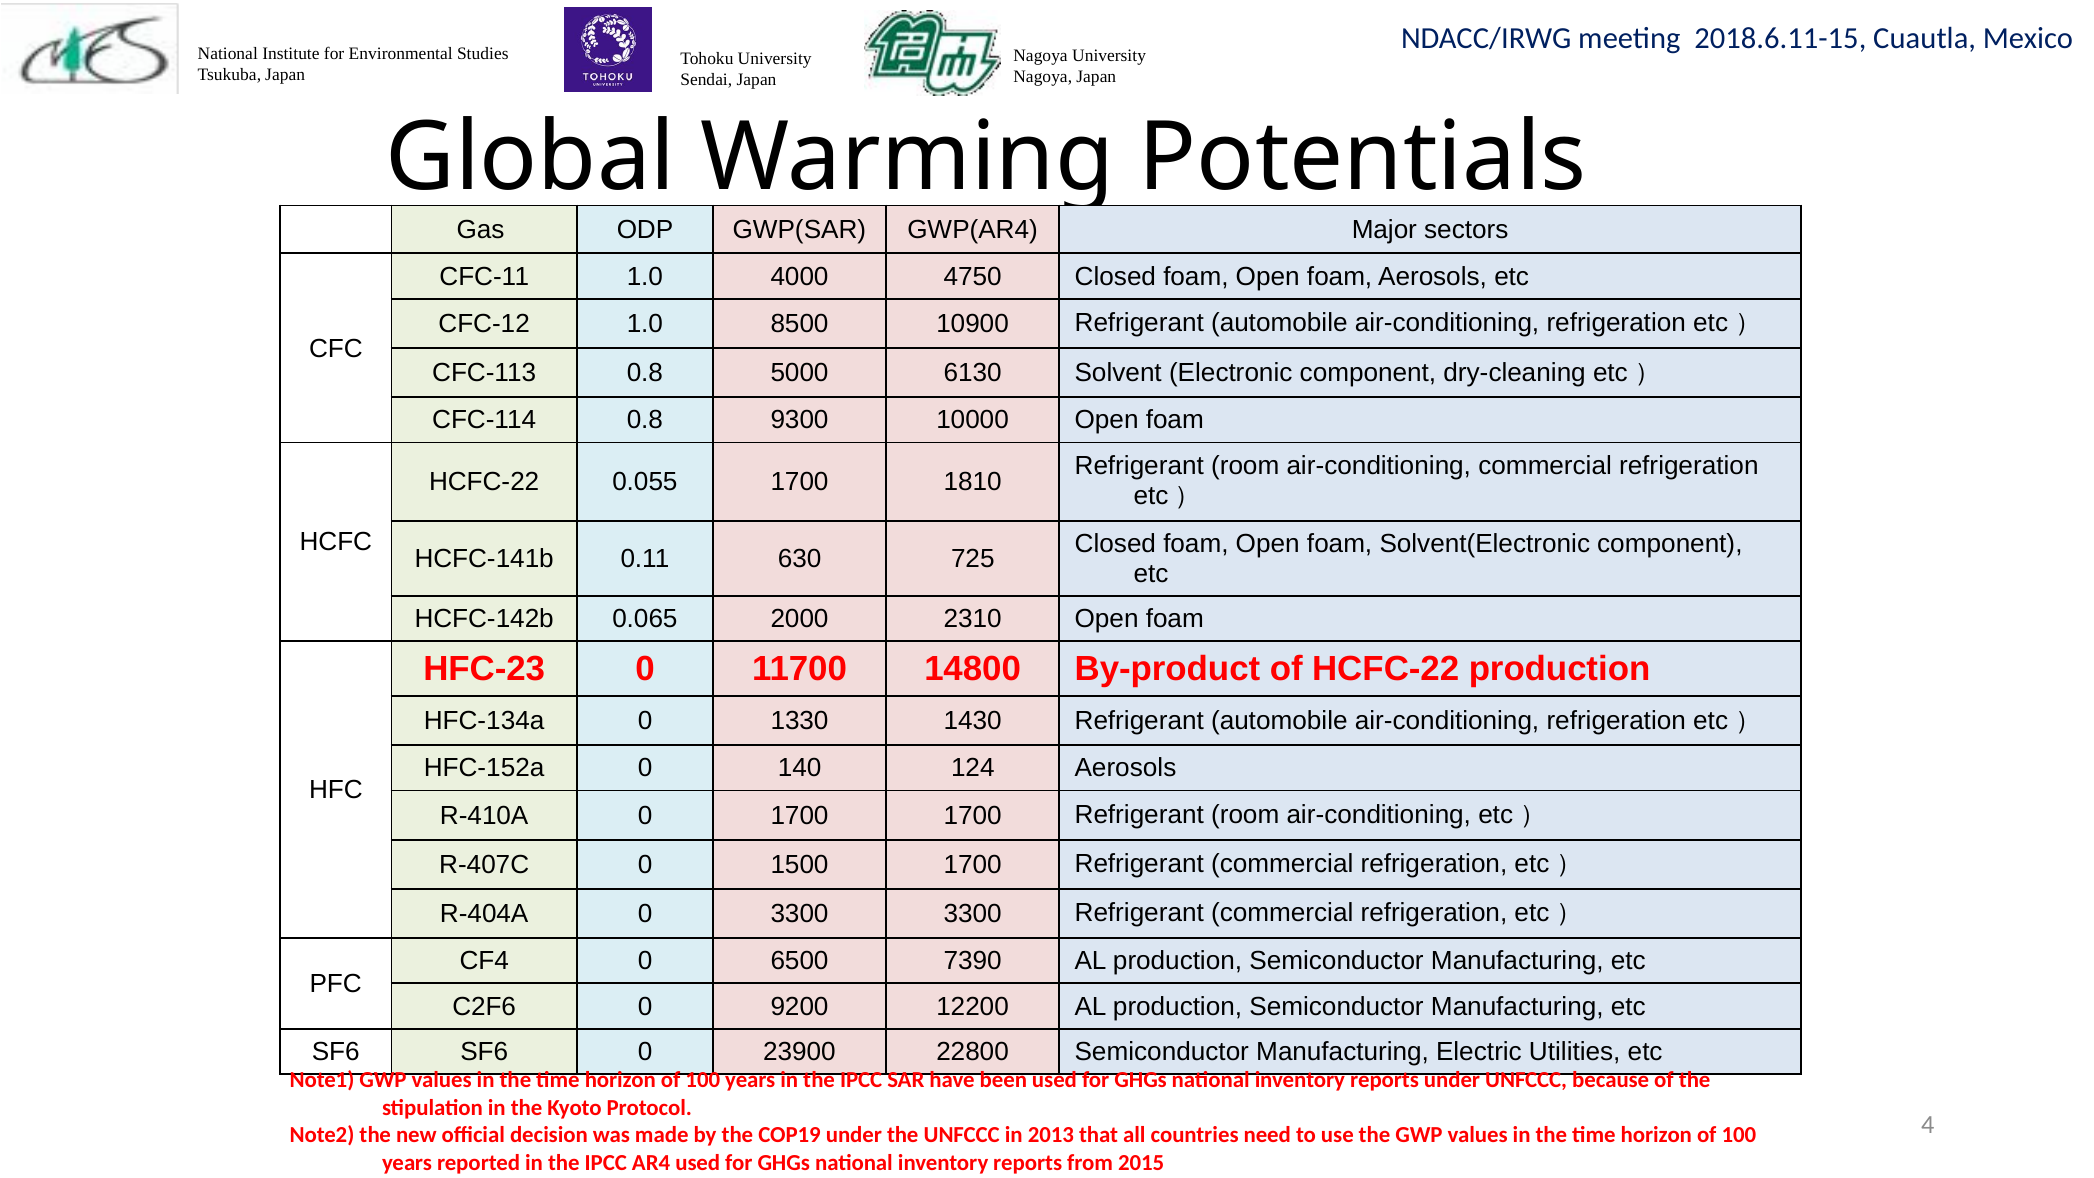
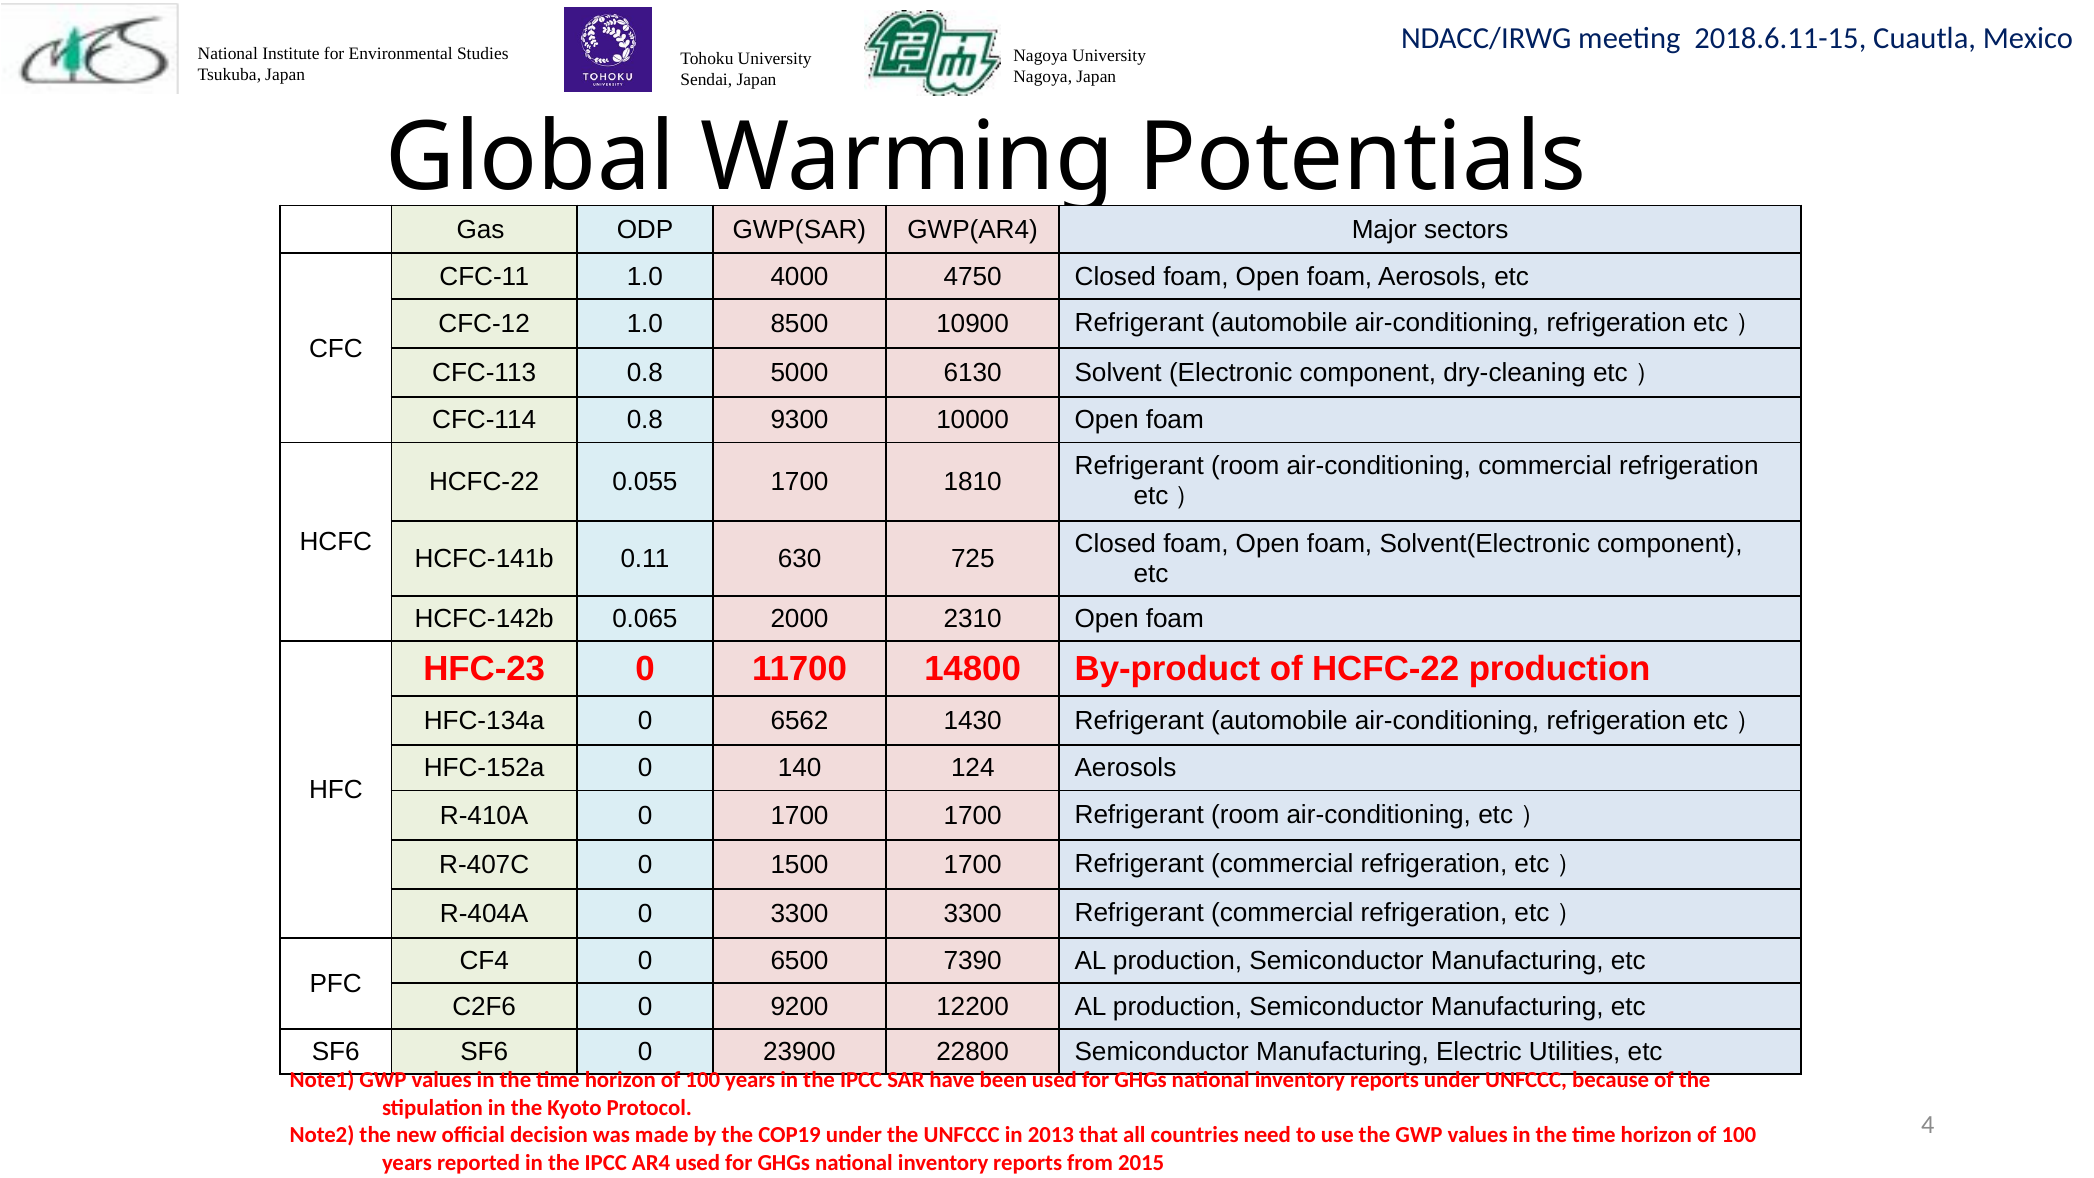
1330: 1330 -> 6562 (800, 721)
